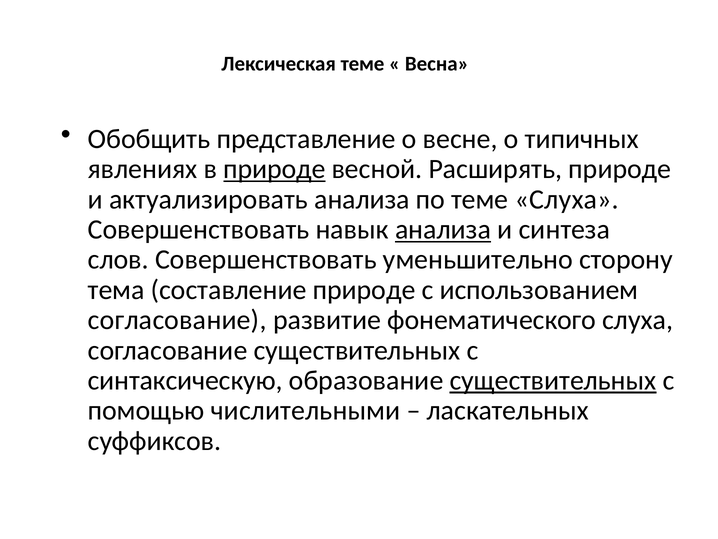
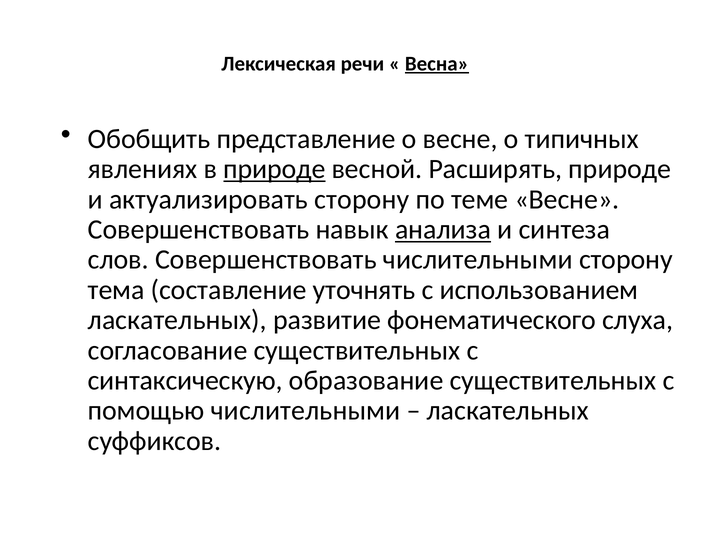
Лексическая теме: теме -> речи (362, 64)
Весна underline: none -> present (437, 64)
актуализировать анализа: анализа -> сторону (362, 199)
теме Слуха: Слуха -> Весне (567, 199)
Совершенствовать уменьшительно: уменьшительно -> числительными (478, 260)
составление природе: природе -> уточнять (364, 290)
согласование: согласование -> ласкательных (177, 320)
существительных underline: present -> none (553, 380)
